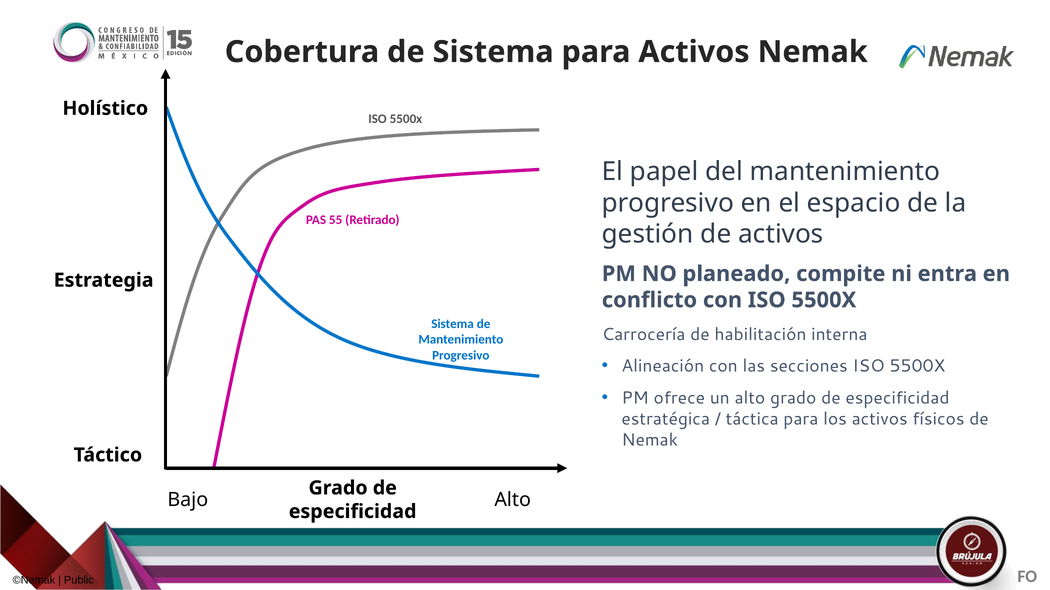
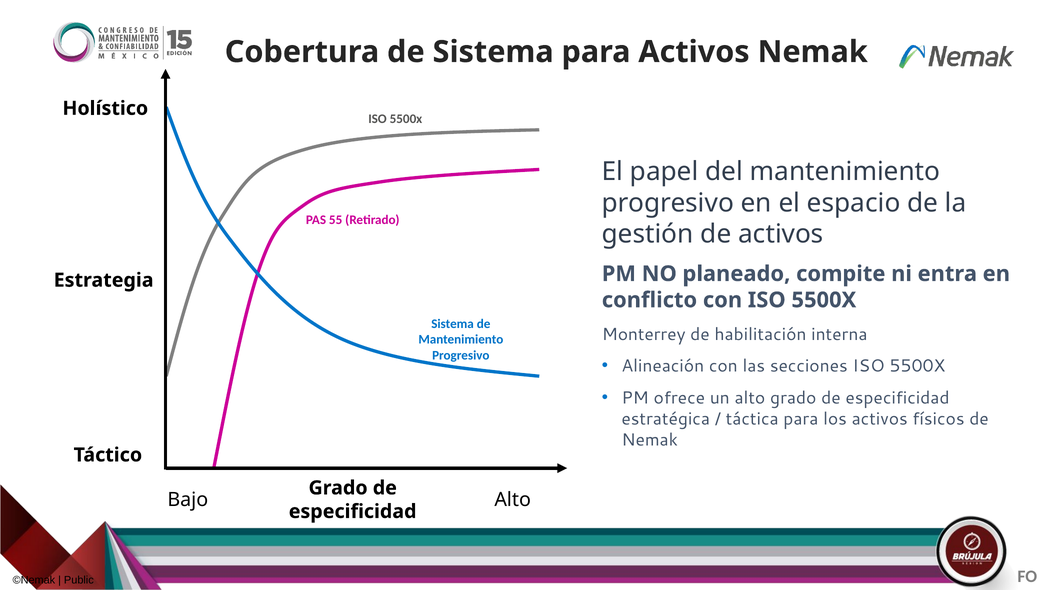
Carrocería: Carrocería -> Monterrey (644, 335)
